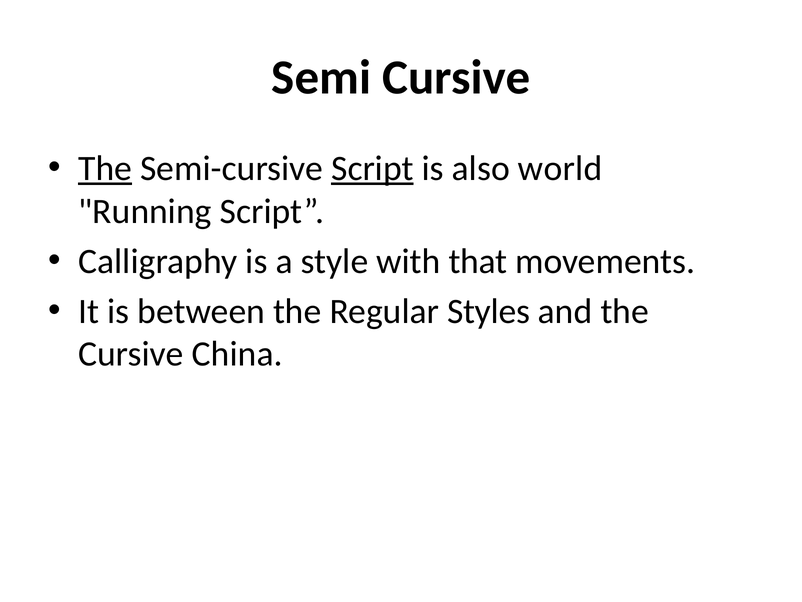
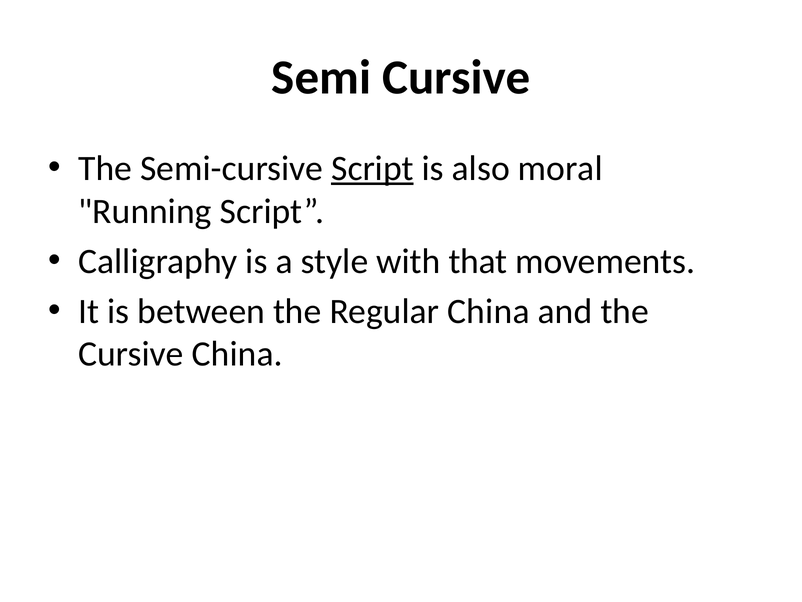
The underline: present -> none (105, 168)
world: world -> moral (560, 168)
Regular Styles: Styles -> China (488, 311)
